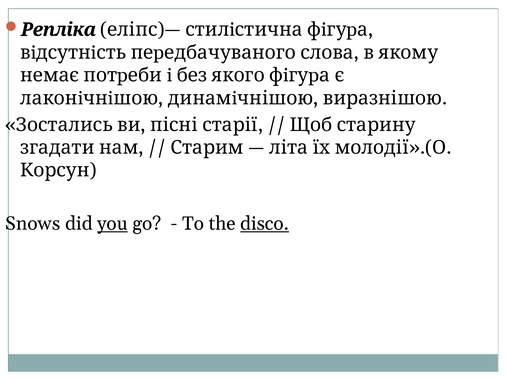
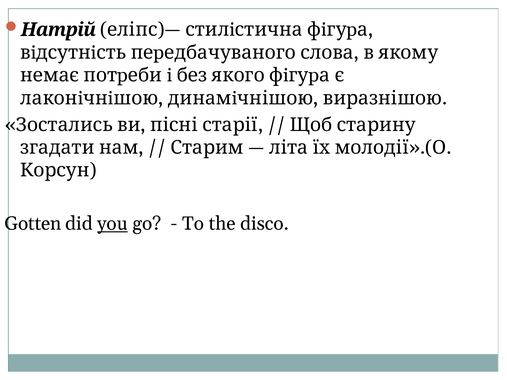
Репліка: Репліка -> Натрій (58, 30)
Snows: Snows -> Gotten (33, 224)
disco underline: present -> none (265, 224)
